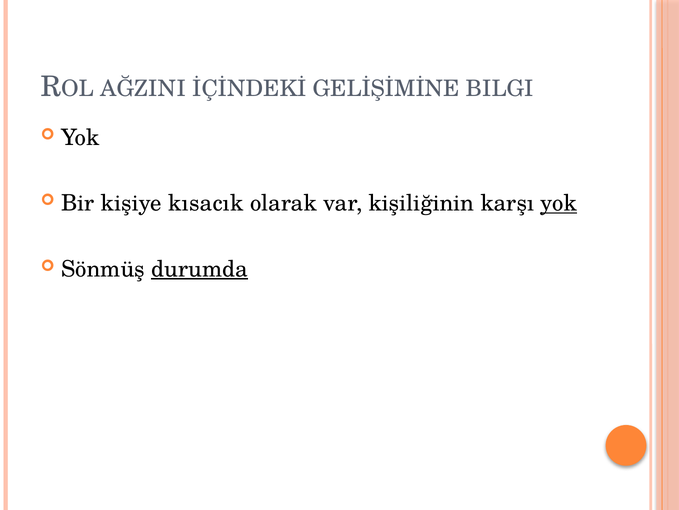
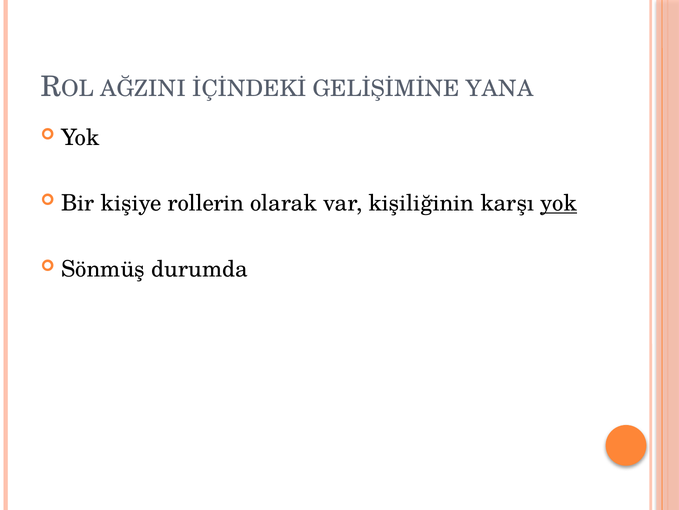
BILGI: BILGI -> YANA (500, 89)
kısacık: kısacık -> rollerin (206, 203)
durumda underline: present -> none (199, 269)
